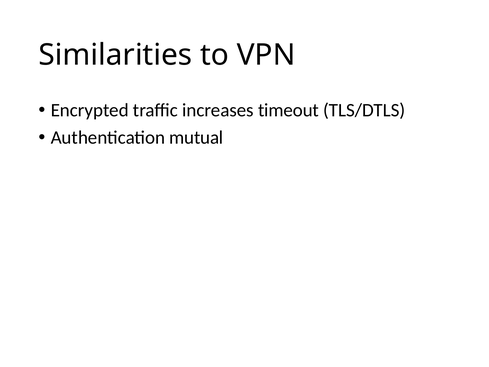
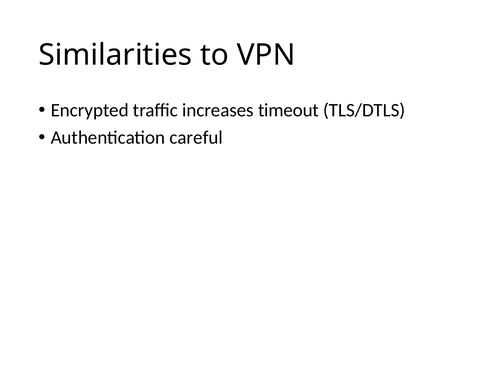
mutual: mutual -> careful (196, 138)
